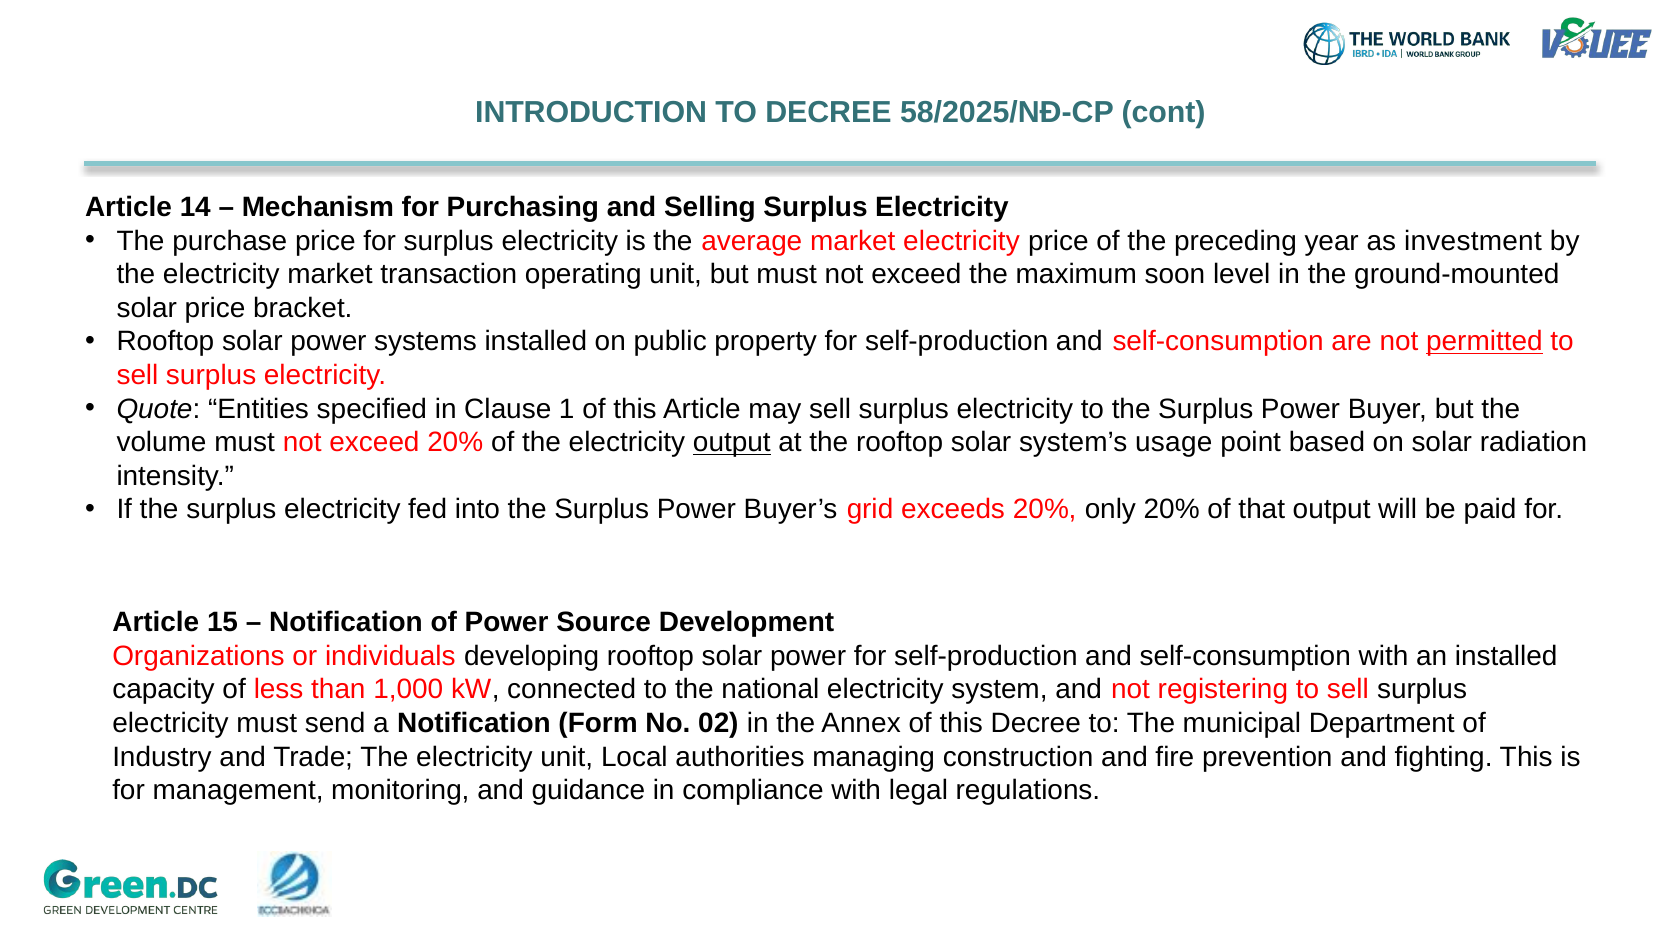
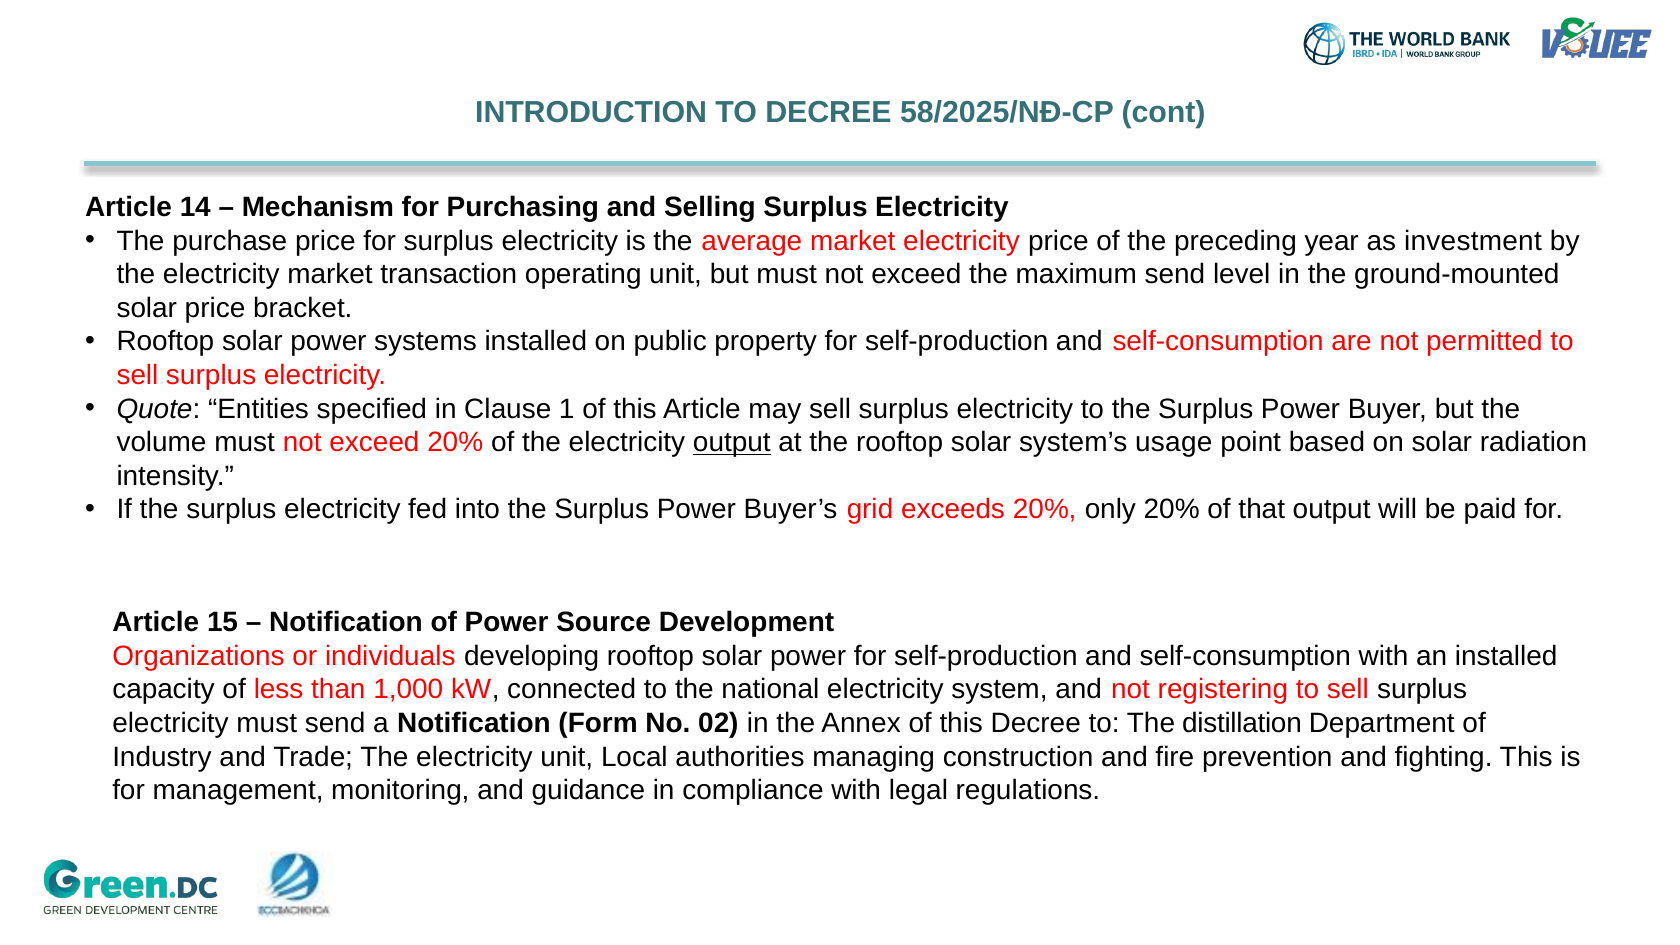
maximum soon: soon -> send (1175, 274)
permitted underline: present -> none (1484, 342)
municipal: municipal -> distillation (1242, 723)
